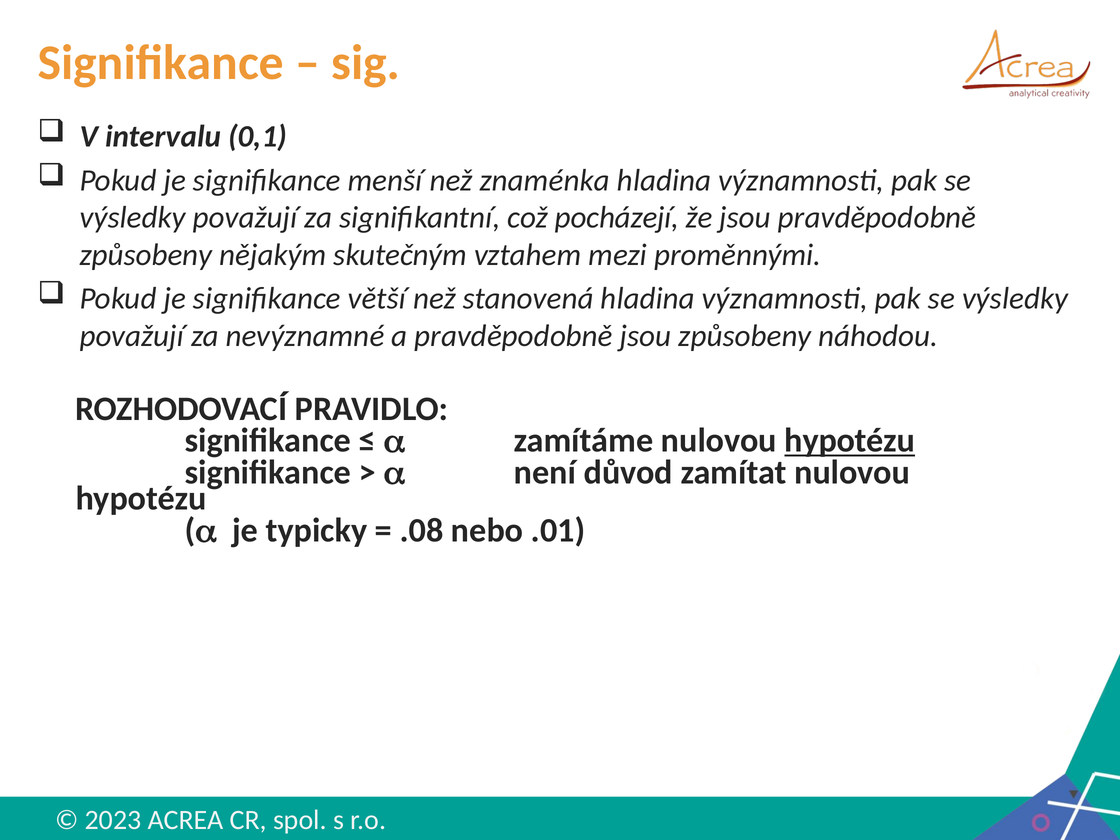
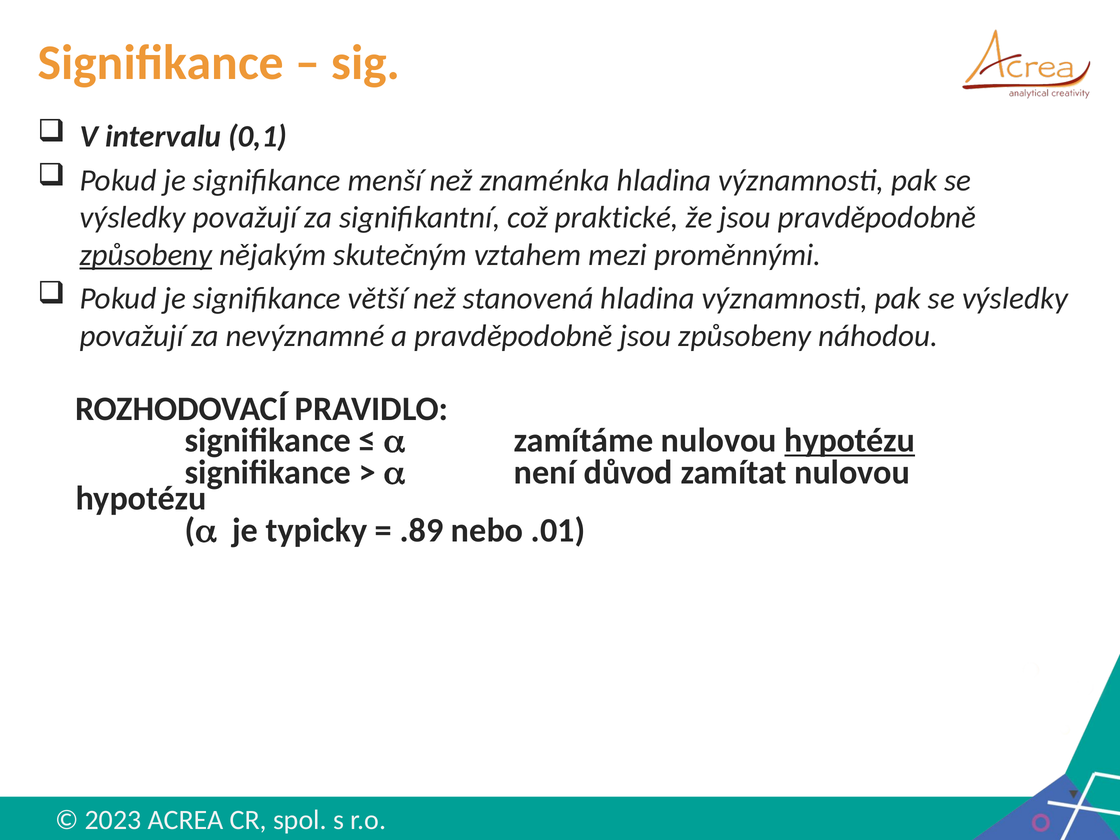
pocházejí: pocházejí -> praktické (617, 218)
způsobeny underline: none -> present (146, 255)
.08: .08 -> .89 (422, 530)
